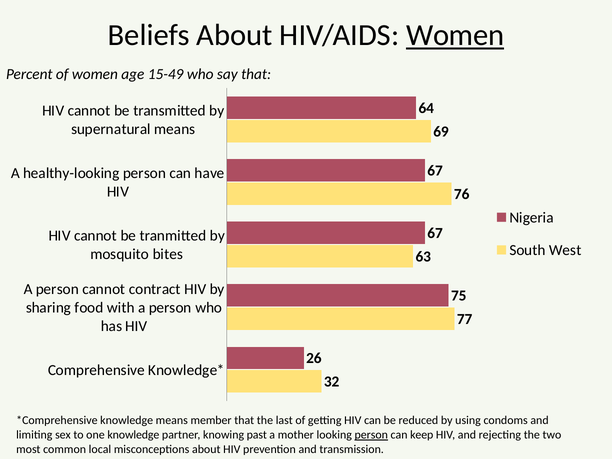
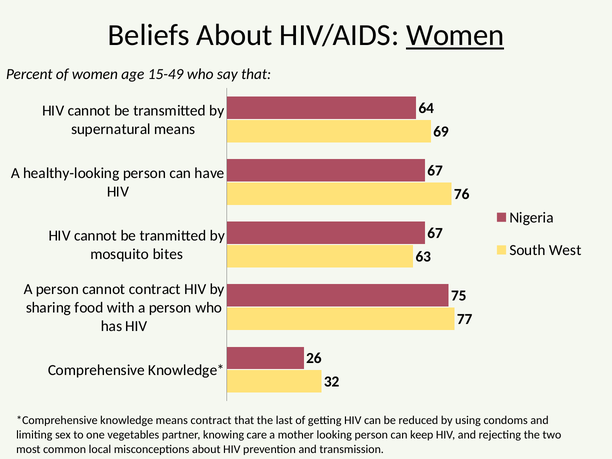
means member: member -> contract (211, 421)
one knowledge: knowledge -> vegetables (133, 435)
past: past -> care (257, 435)
person underline: present -> none (371, 435)
